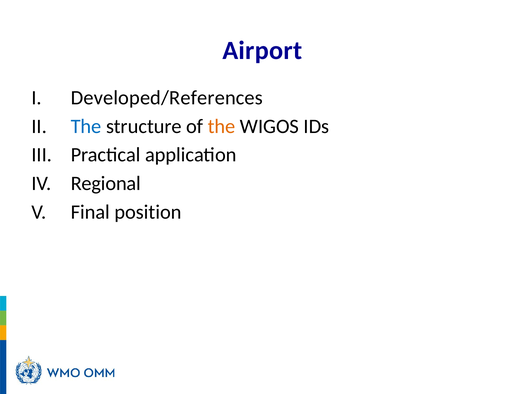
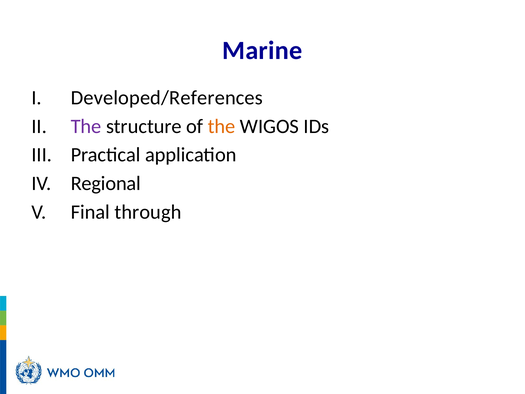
Airport: Airport -> Marine (262, 50)
The colour: blue -> purple (86, 126)
position: position -> through (148, 212)
